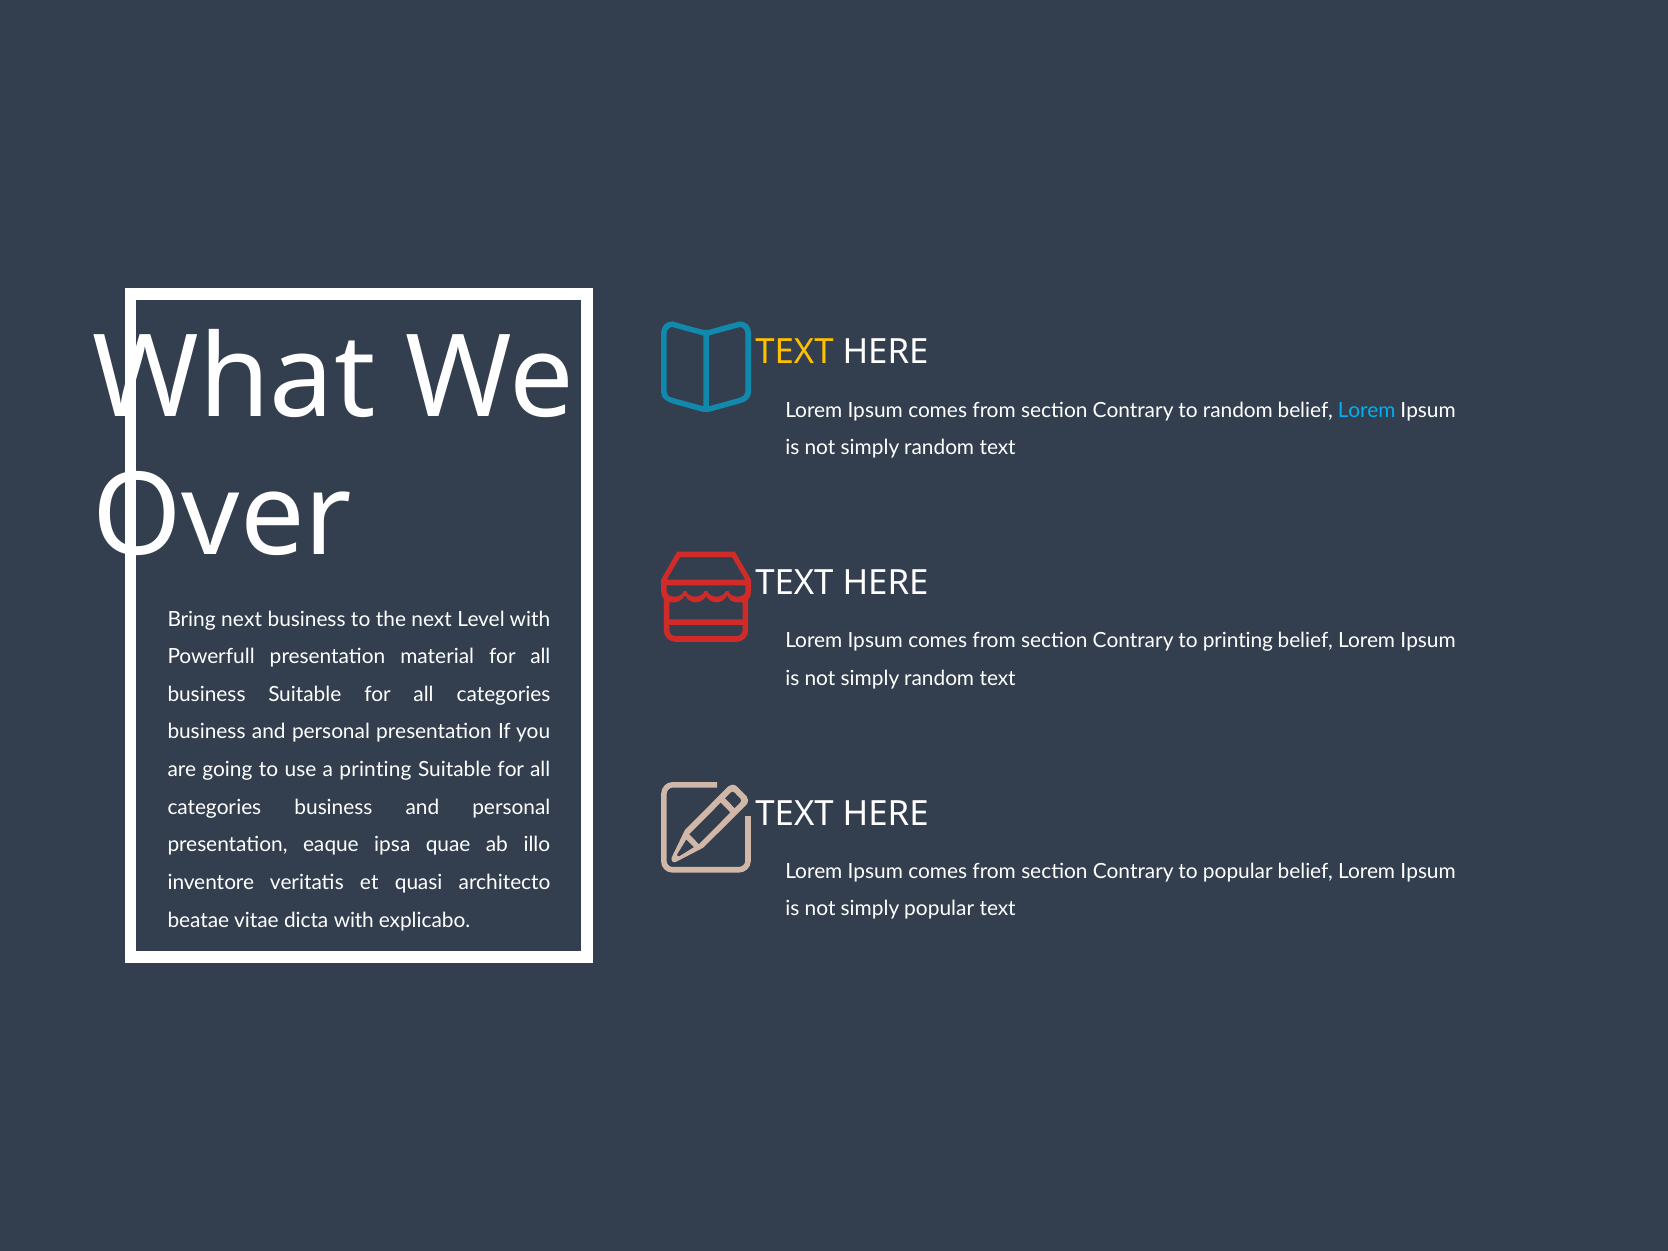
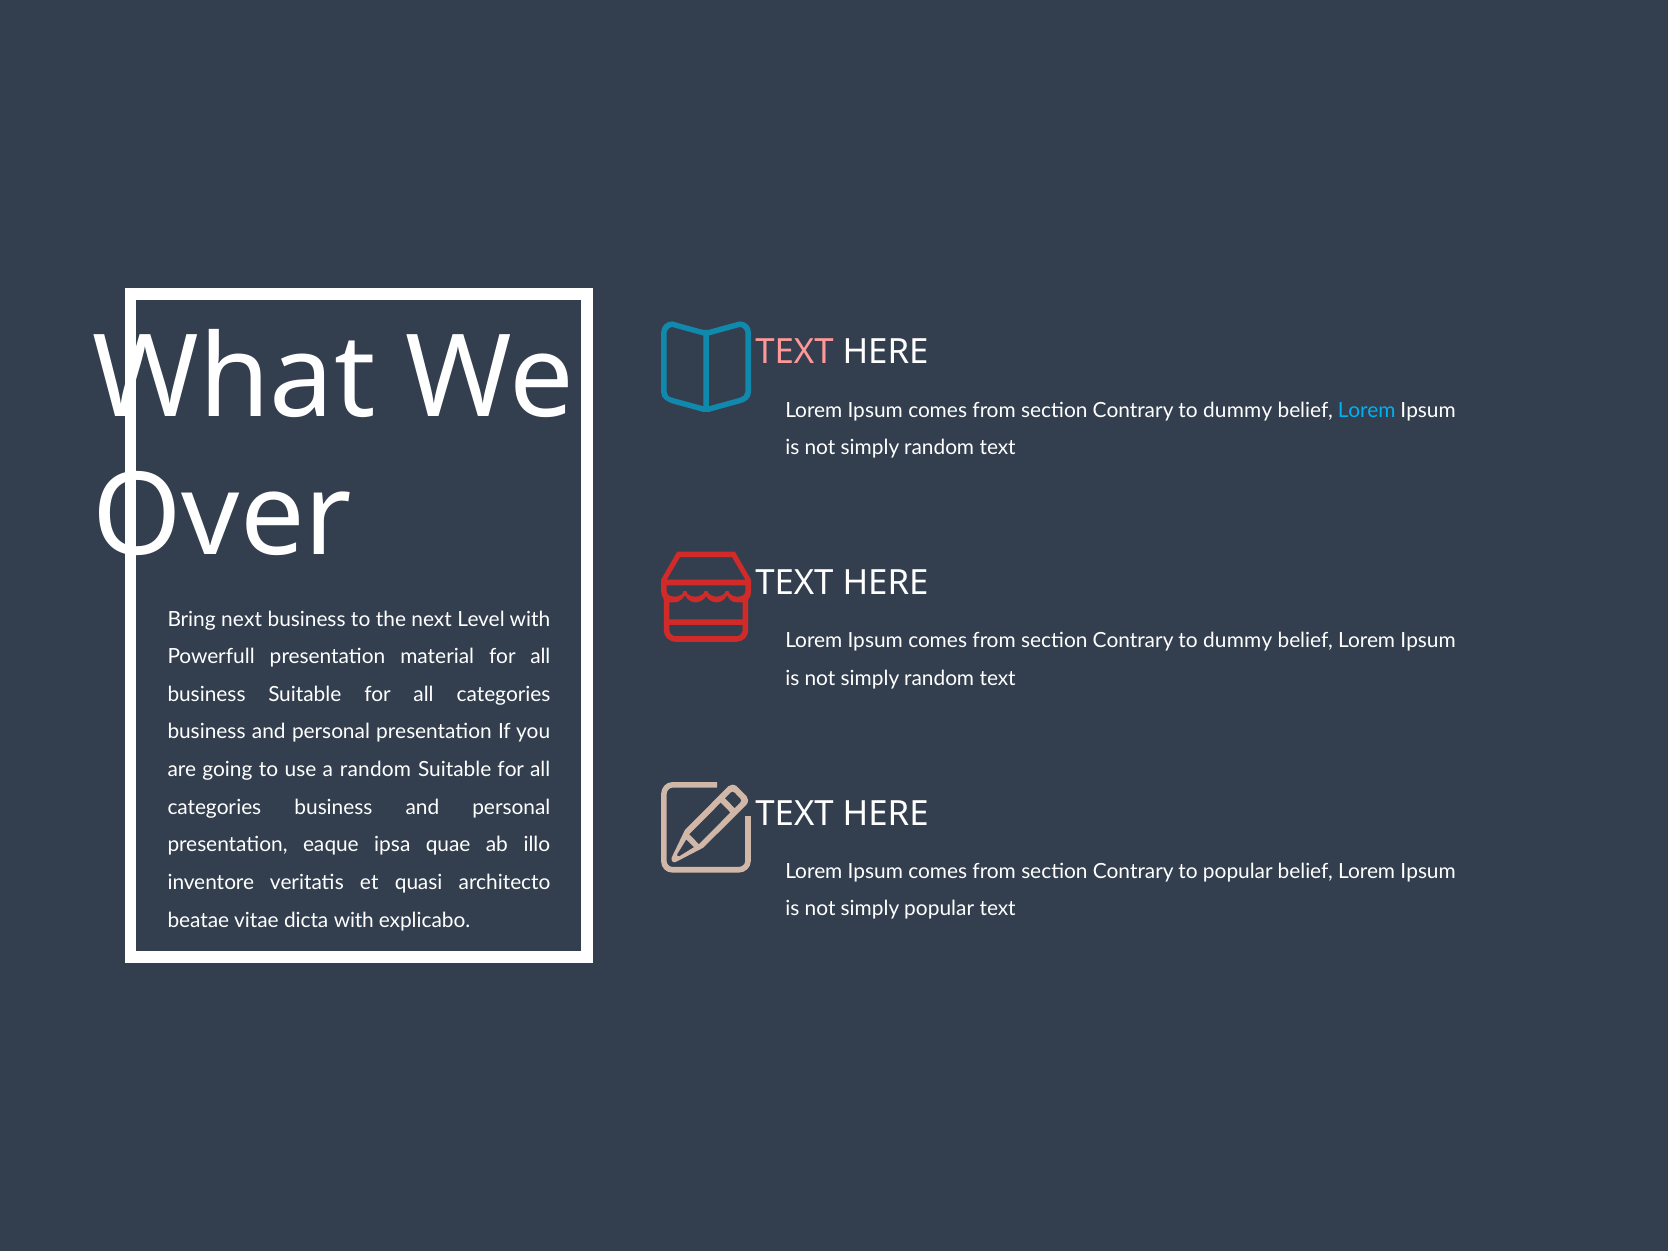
TEXT colour: yellow -> pink (794, 352)
random: random -> dummy (1238, 410)
printing: printing -> dummy (1238, 641)
a printing: printing -> random (375, 770)
